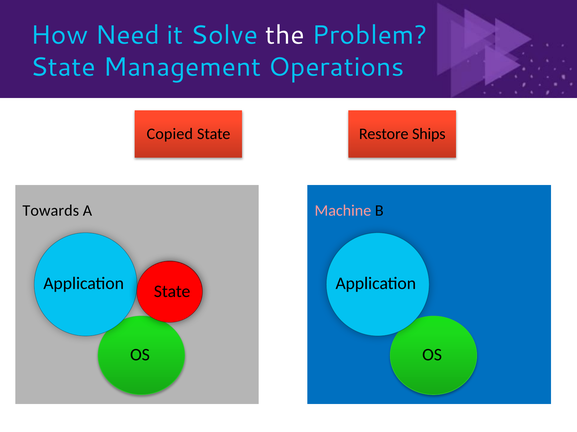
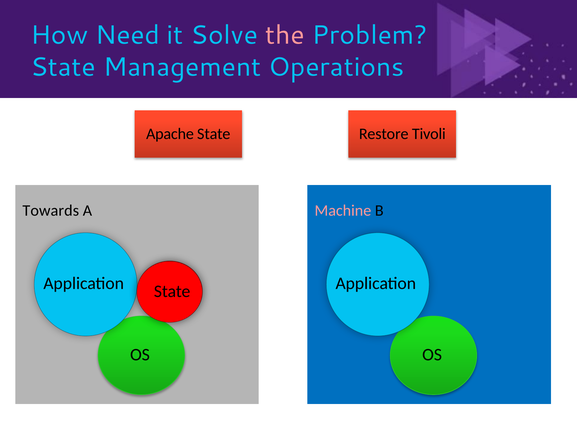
the colour: white -> pink (285, 35)
Copied: Copied -> Apache (170, 134)
Ships: Ships -> Tivoli (429, 134)
